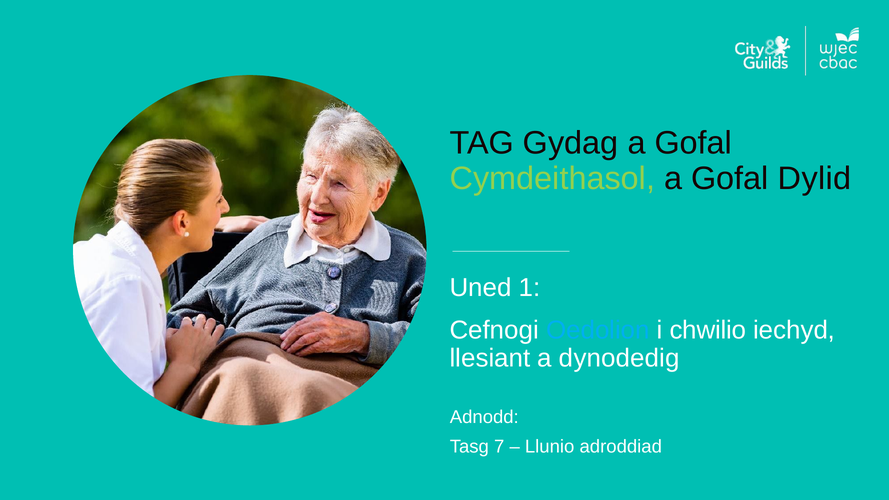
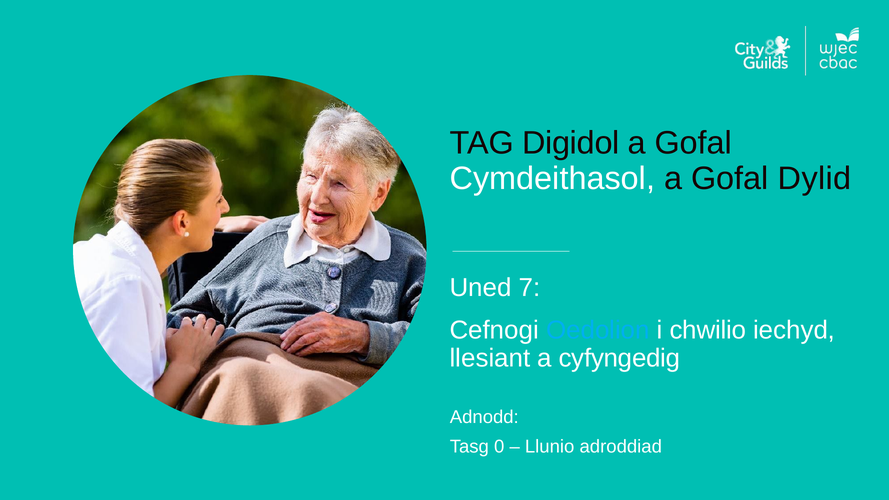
Gydag: Gydag -> Digidol (571, 143)
Cymdeithasol colour: light green -> white (552, 178)
1: 1 -> 7 (530, 288)
dynodedig: dynodedig -> cyfyngedig (620, 358)
7: 7 -> 0 (499, 447)
